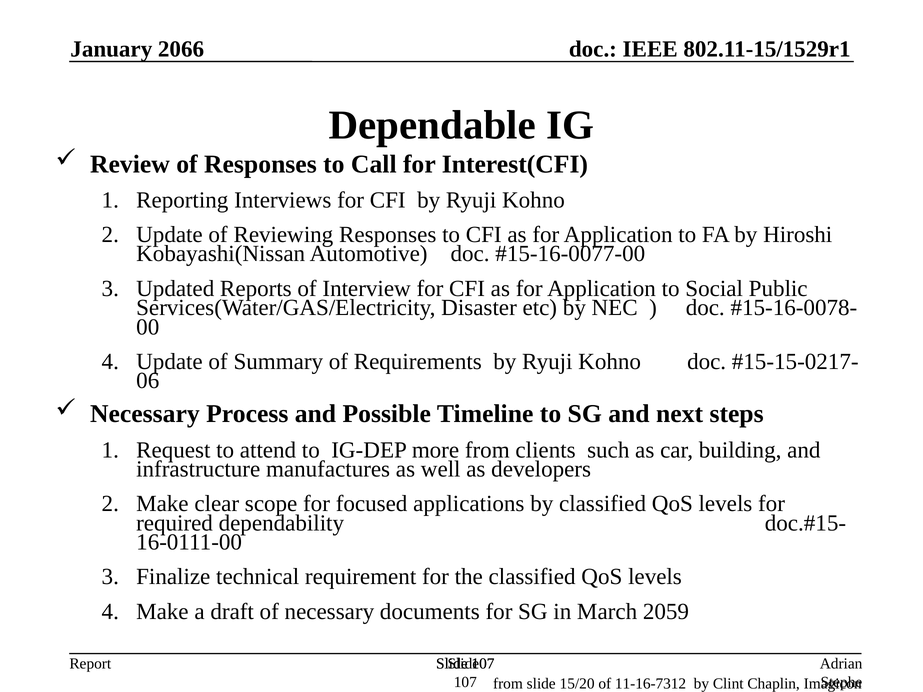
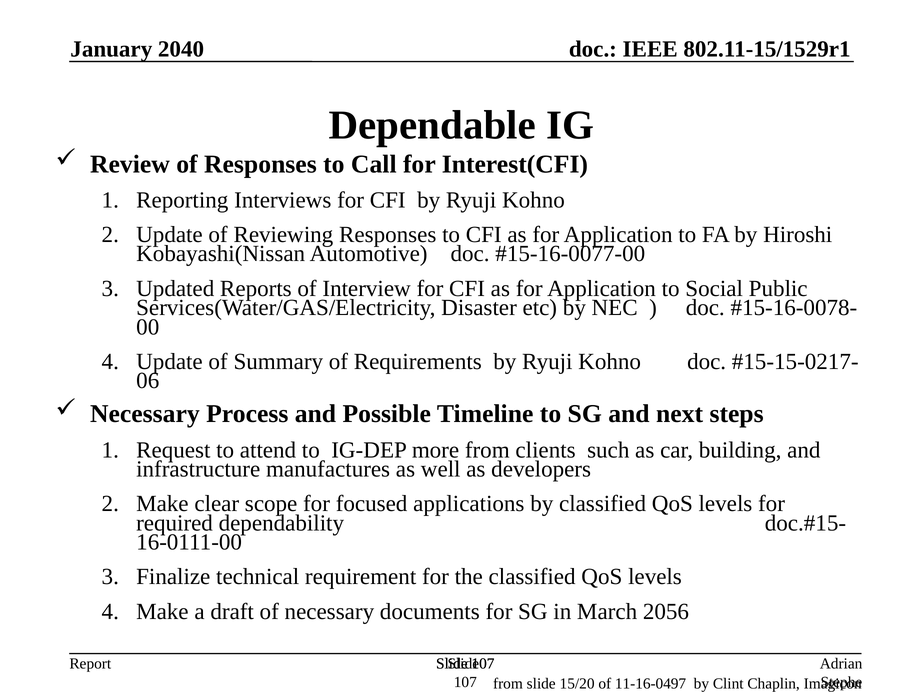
2066: 2066 -> 2040 (181, 49)
2059: 2059 -> 2056 (666, 612)
11-16-7312: 11-16-7312 -> 11-16-0497 (651, 684)
